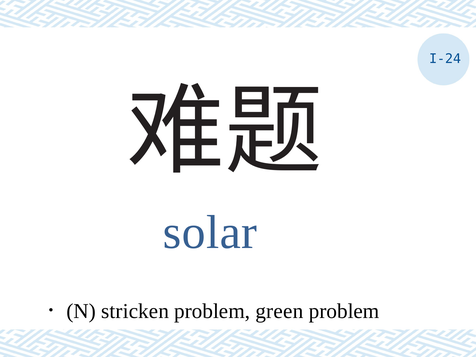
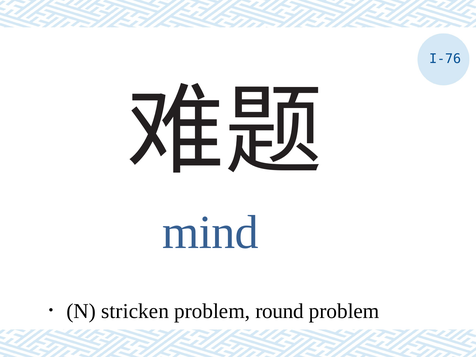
I-24: I-24 -> I-76 (445, 59)
solar: solar -> mind (210, 233)
green: green -> round (280, 311)
